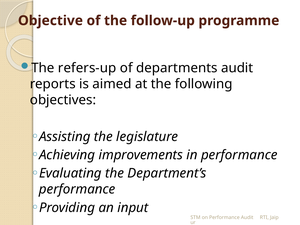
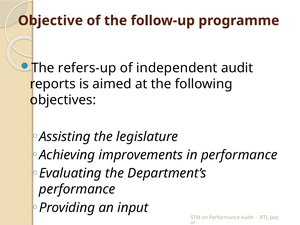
departments: departments -> independent (177, 68)
